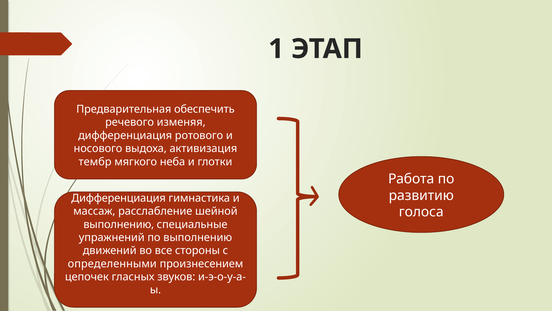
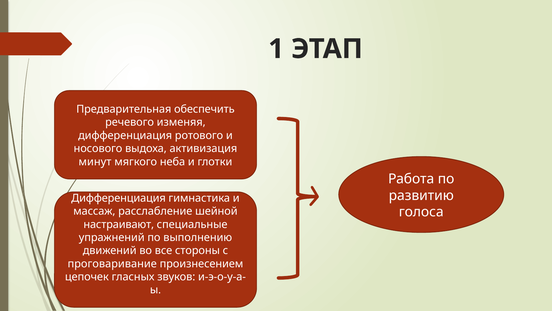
тембр: тембр -> минут (95, 161)
выполнению: выполнению -> настраивают (119, 224)
определенными: определенными -> проговаривание (112, 263)
